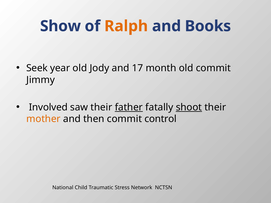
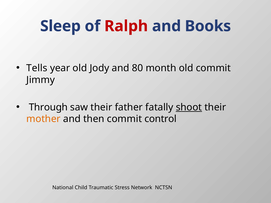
Show: Show -> Sleep (60, 26)
Ralph colour: orange -> red (126, 26)
Seek: Seek -> Tells (37, 68)
17: 17 -> 80 (137, 68)
Involved: Involved -> Through (48, 107)
father underline: present -> none (129, 107)
